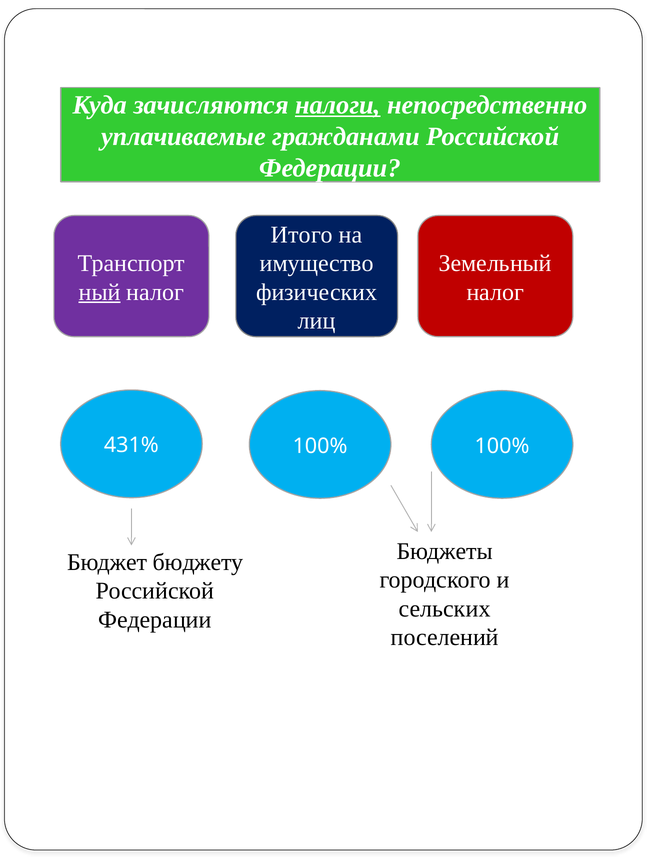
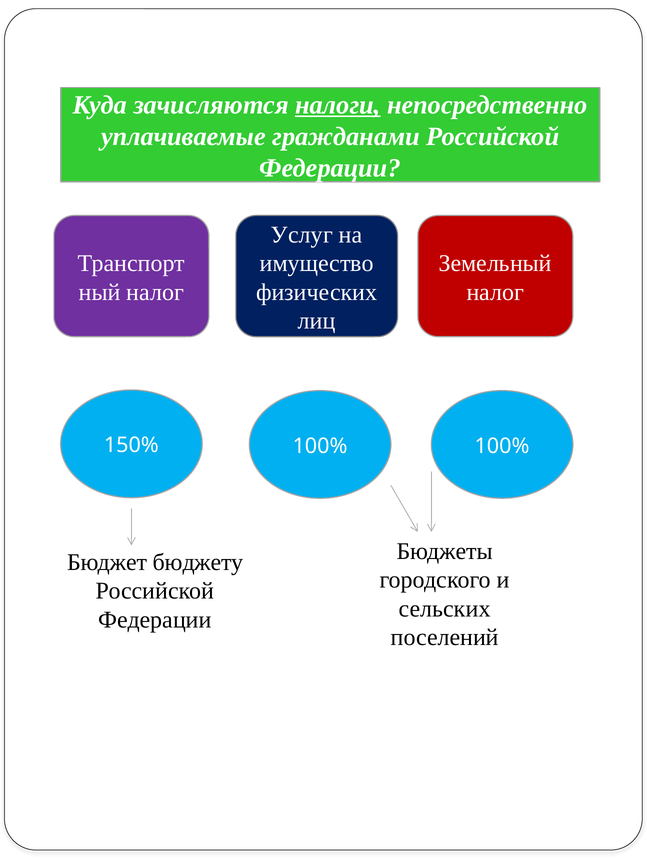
Итого: Итого -> Услуг (302, 235)
ный underline: present -> none (100, 292)
431%: 431% -> 150% (131, 446)
